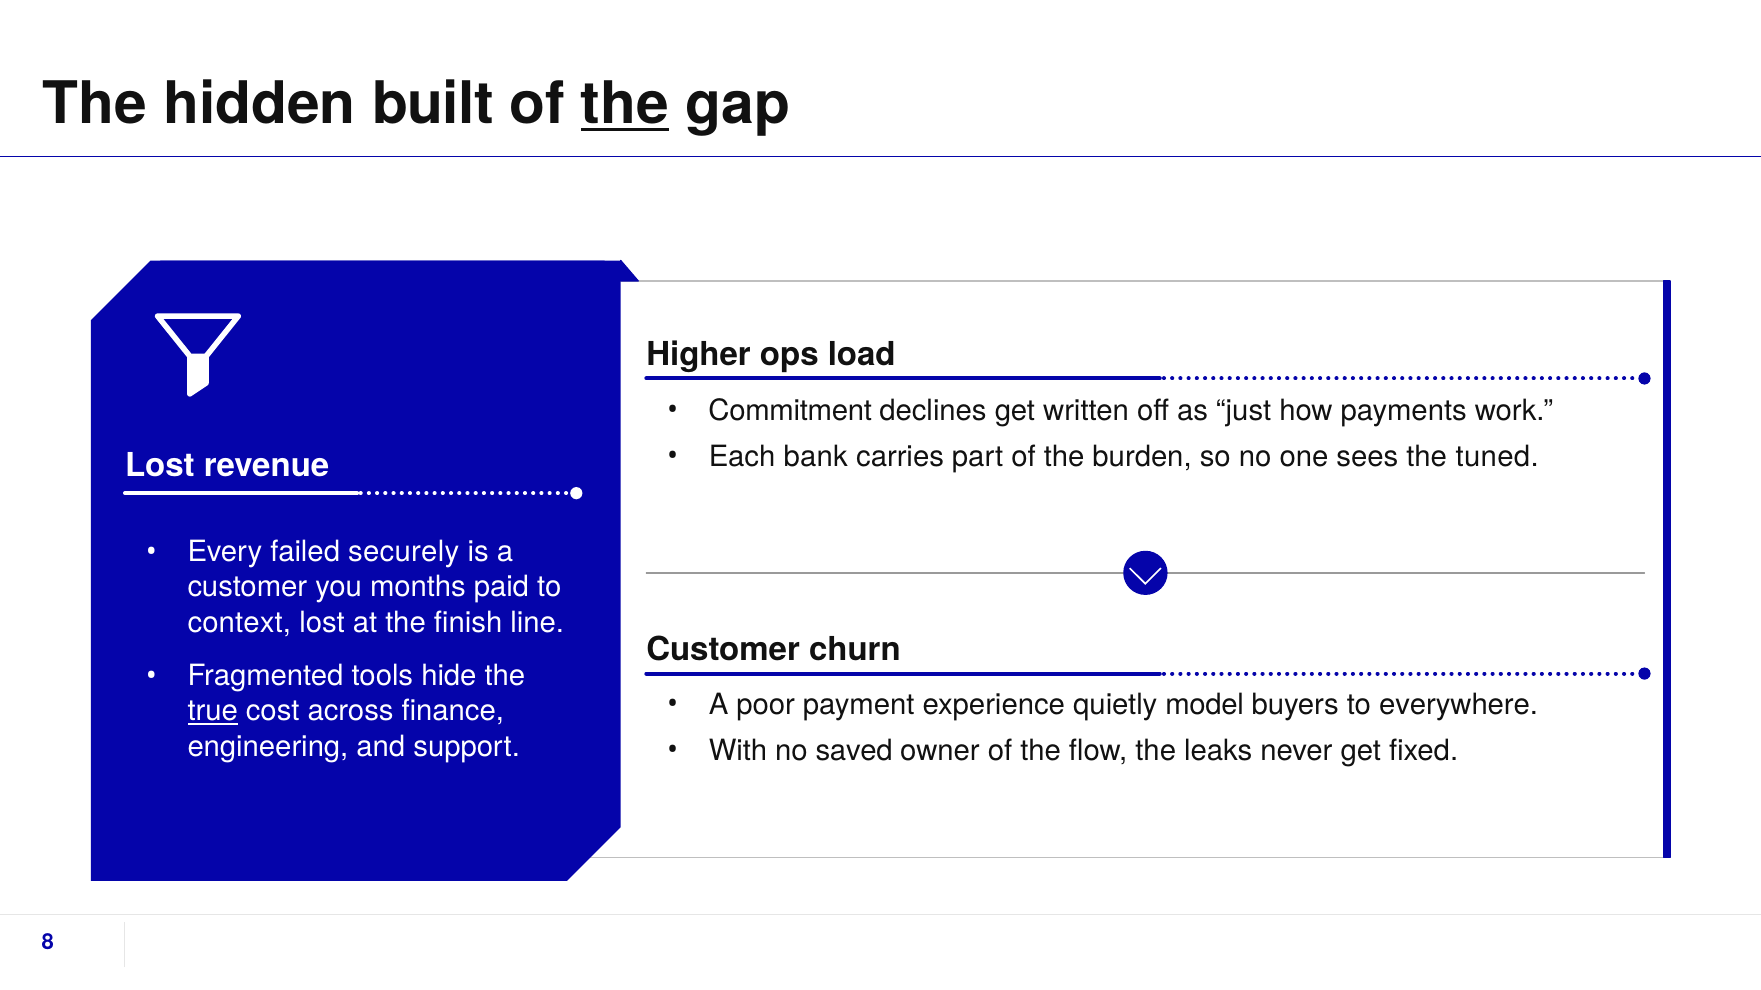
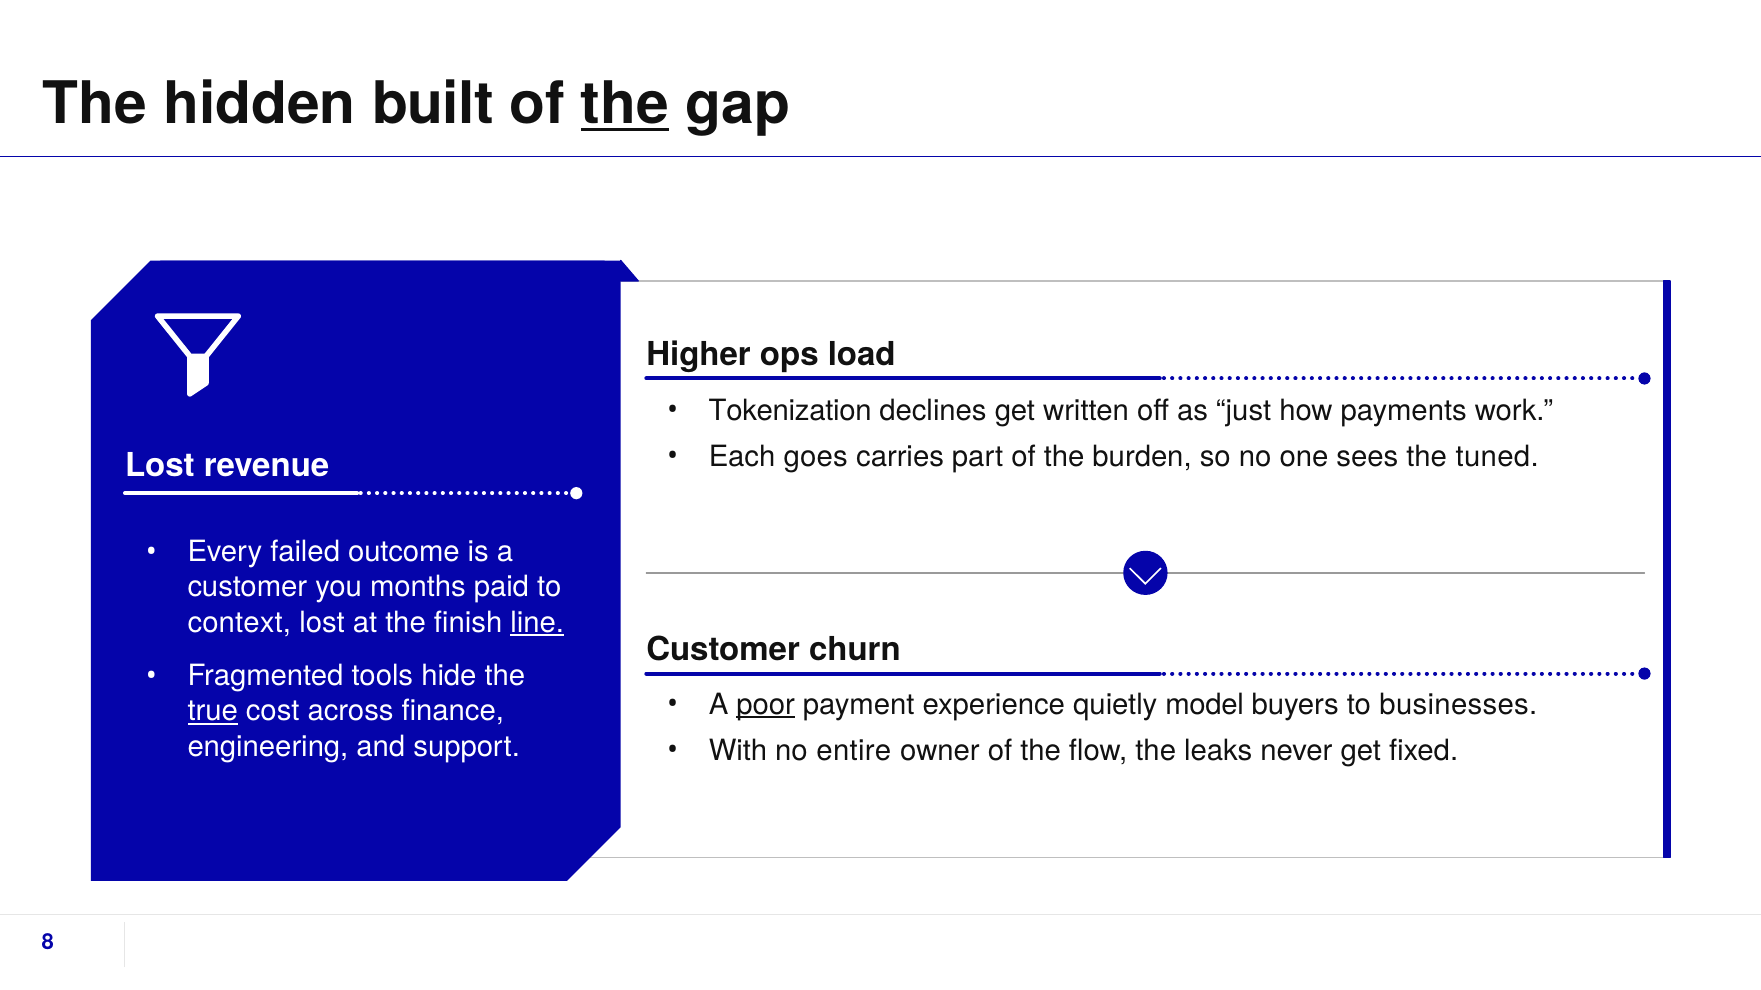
Commitment: Commitment -> Tokenization (790, 411)
bank: bank -> goes (816, 457)
securely: securely -> outcome (404, 552)
line underline: none -> present (537, 623)
poor underline: none -> present (766, 705)
everywhere: everywhere -> businesses (1458, 705)
saved: saved -> entire (854, 751)
